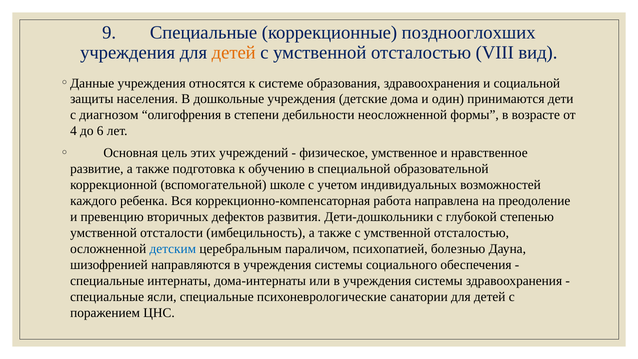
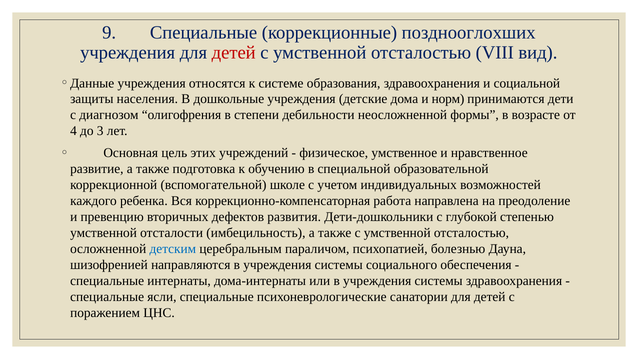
детей colour: orange -> red (234, 53)
один: один -> норм (448, 99)
6: 6 -> 3 (100, 131)
